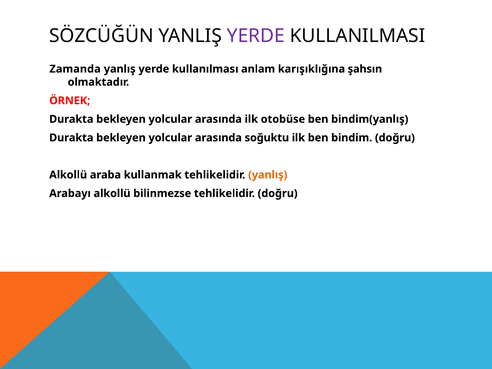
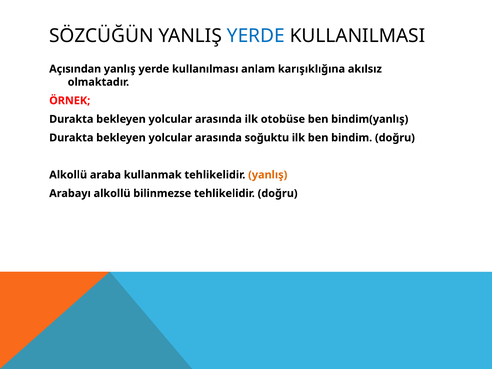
YERDE colour: purple -> blue (256, 36)
Zamanda: Zamanda -> Açısından (75, 69)
şahsın: şahsın -> akılsız (365, 69)
